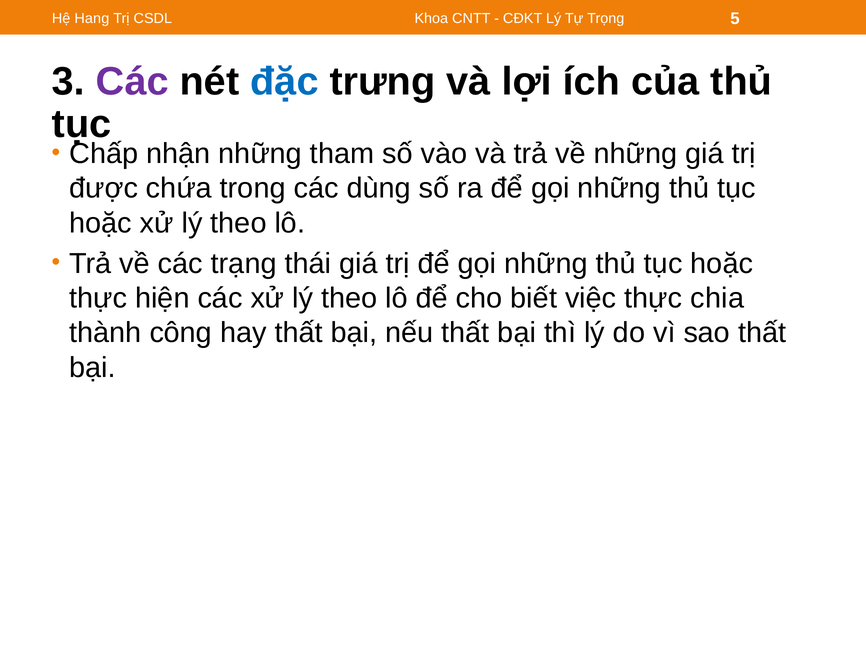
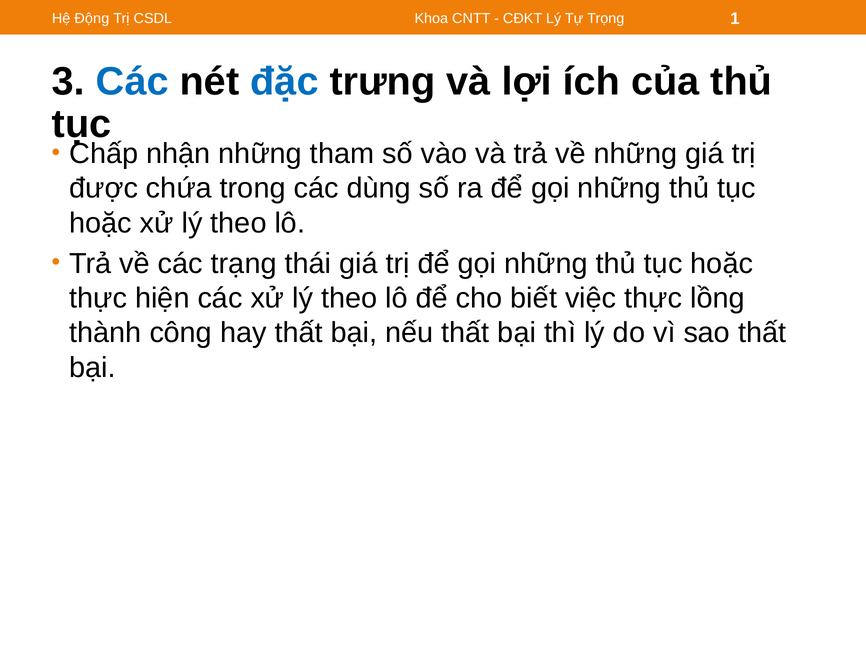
Hang: Hang -> Động (92, 18)
5: 5 -> 1 (735, 18)
Các colour: purple -> blue (132, 81)
chia: chia -> lồng (717, 298)
